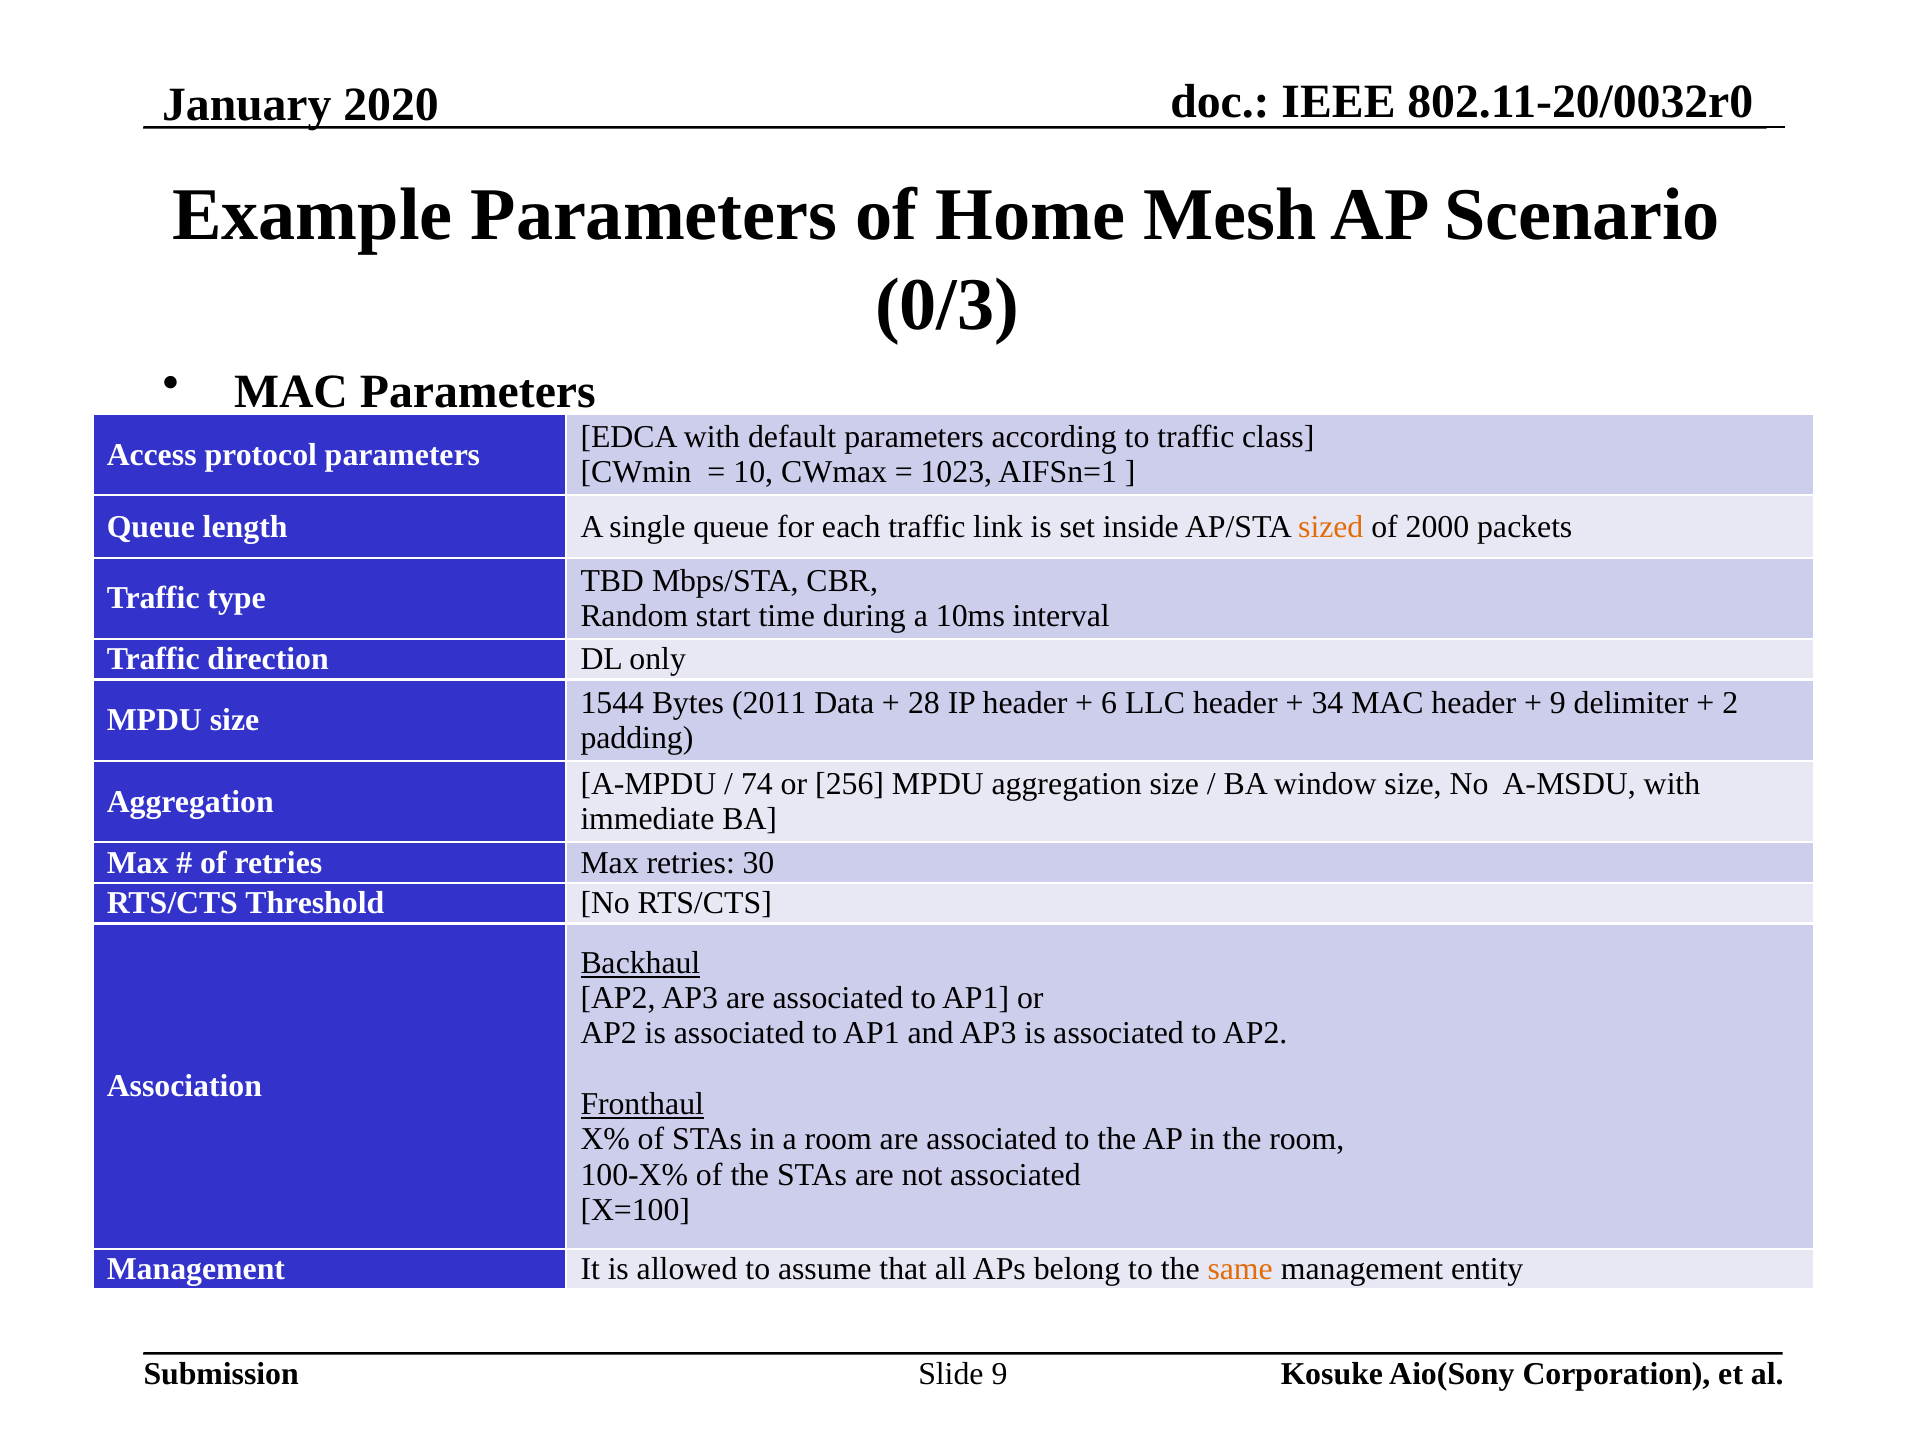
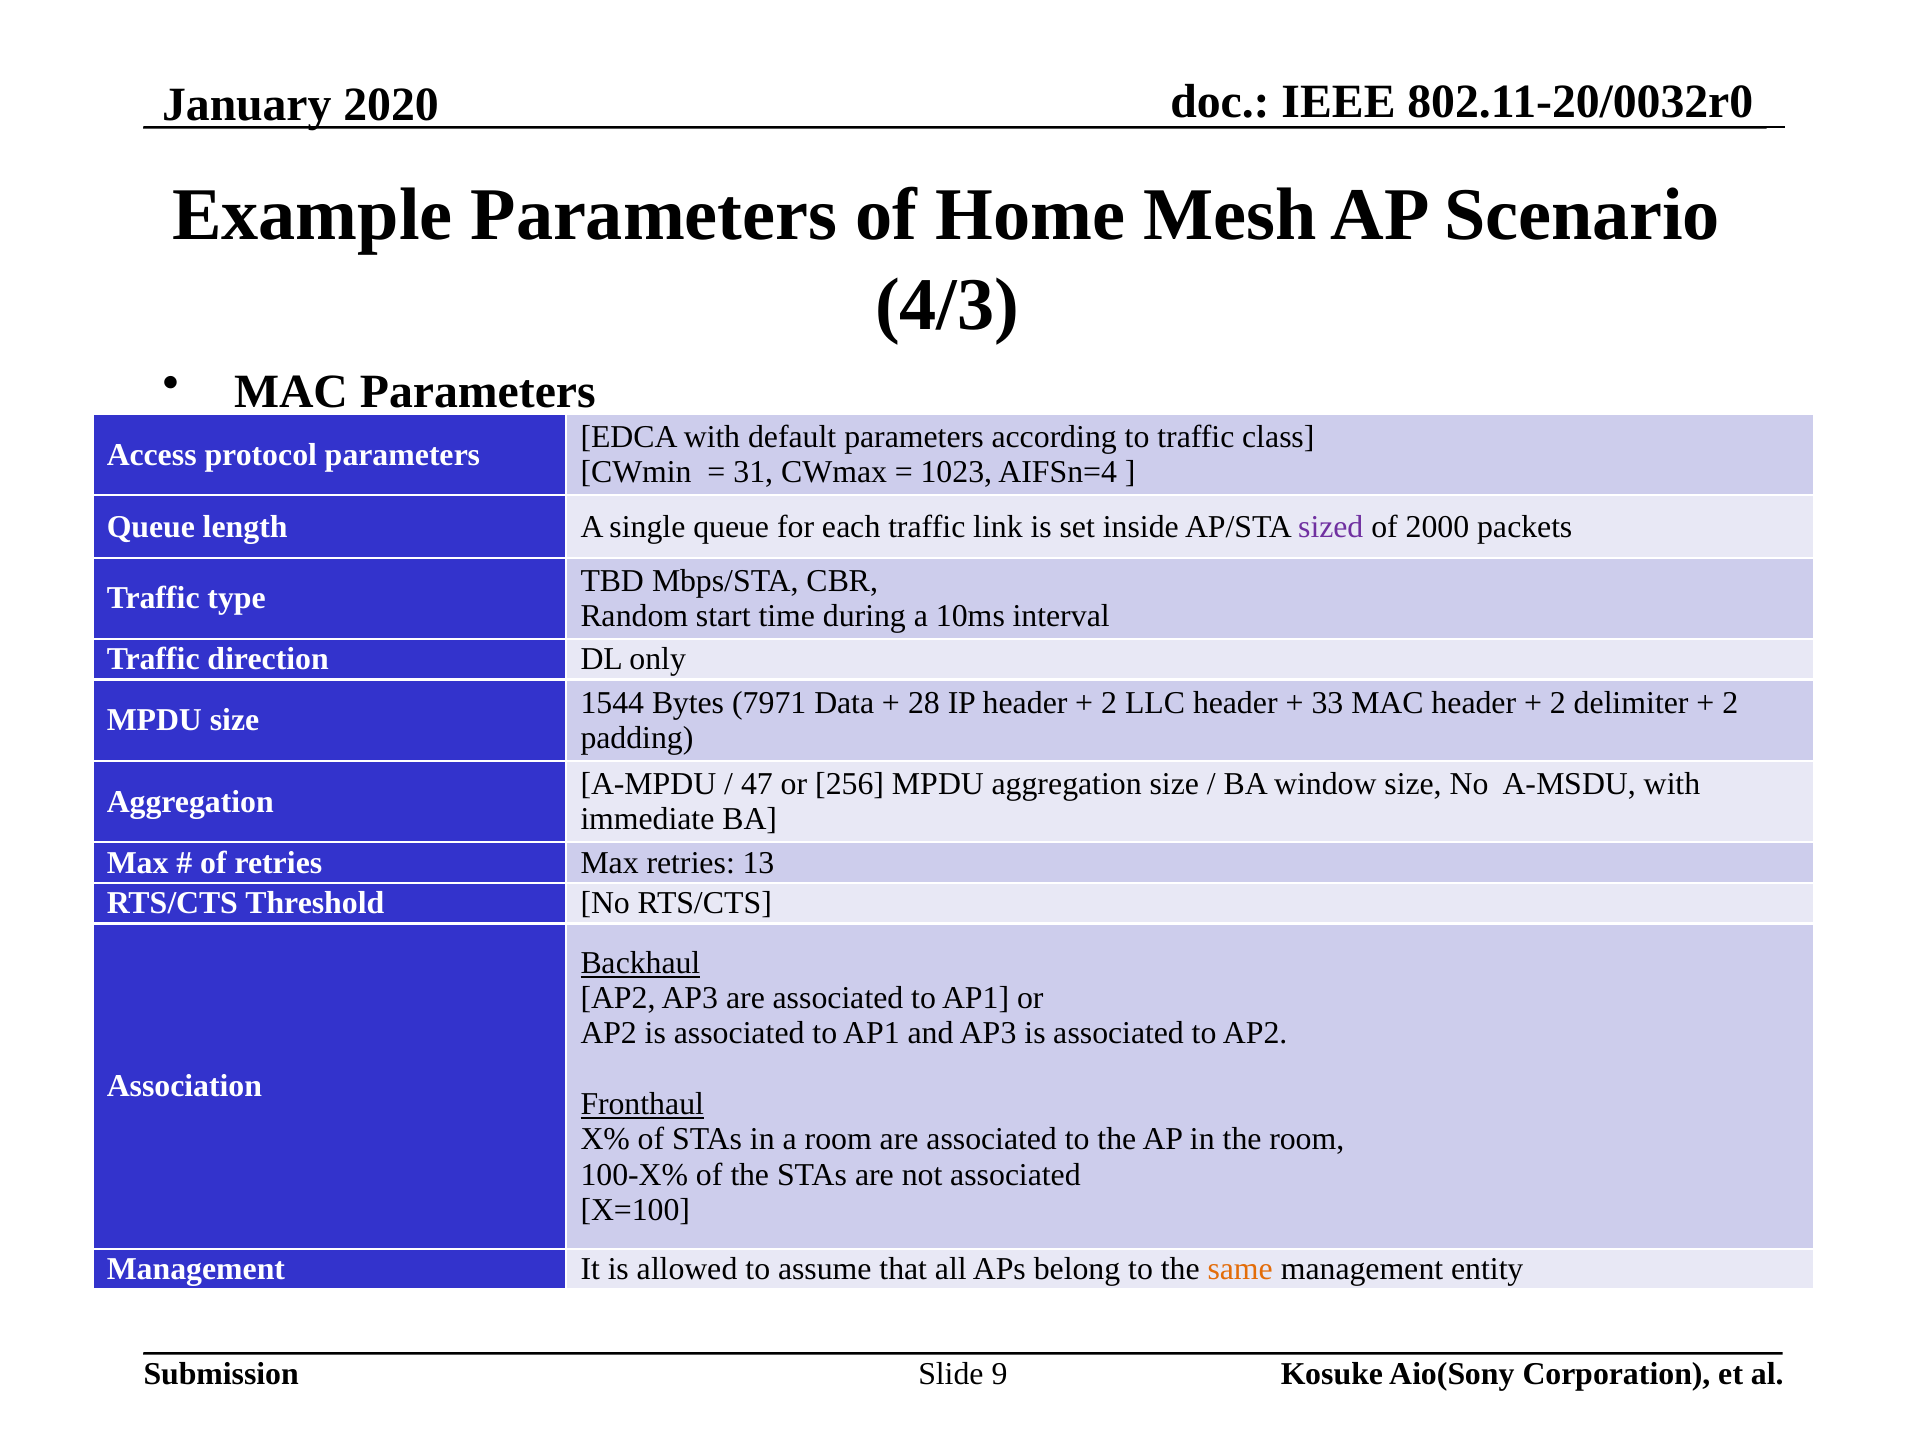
0/3: 0/3 -> 4/3 (947, 304)
10: 10 -> 31 (753, 472)
AIFSn=1: AIFSn=1 -> AIFSn=4 (1058, 472)
sized colour: orange -> purple (1331, 526)
2011: 2011 -> 7971 (769, 702)
6: 6 -> 2 (1109, 702)
34: 34 -> 33 (1327, 702)
9: 9 -> 2 (1558, 702)
74: 74 -> 47 (757, 784)
30: 30 -> 13 (758, 862)
